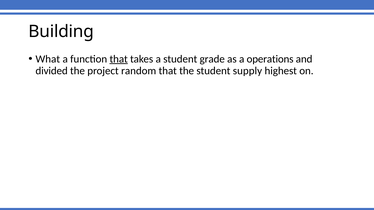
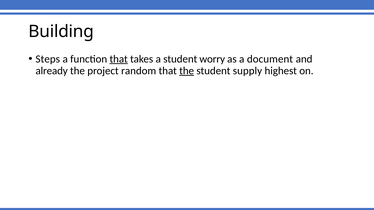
What: What -> Steps (48, 59)
grade: grade -> worry (212, 59)
operations: operations -> document (270, 59)
divided: divided -> already (52, 71)
the underline: none -> present (187, 71)
